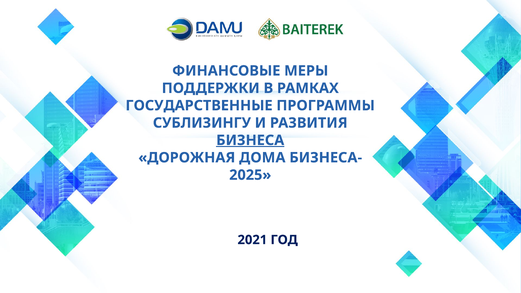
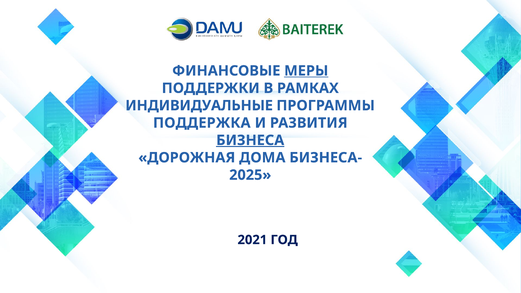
МЕРЫ underline: none -> present (306, 71)
ГОСУДАРСТВЕННЫЕ: ГОСУДАРСТВЕННЫЕ -> ИНДИВИДУАЛЬНЫЕ (199, 106)
СУБЛИЗИНГУ: СУБЛИЗИНГУ -> ПОДДЕРЖКА (202, 123)
